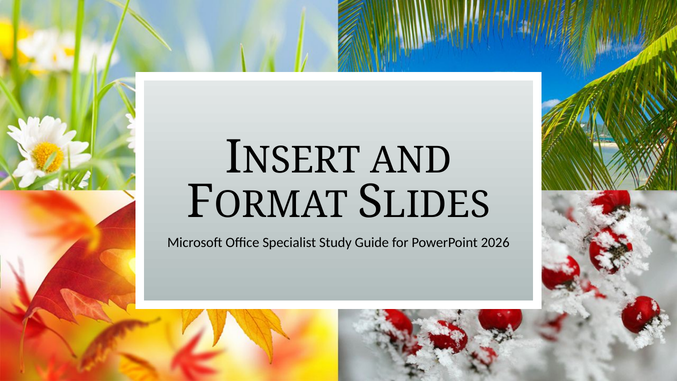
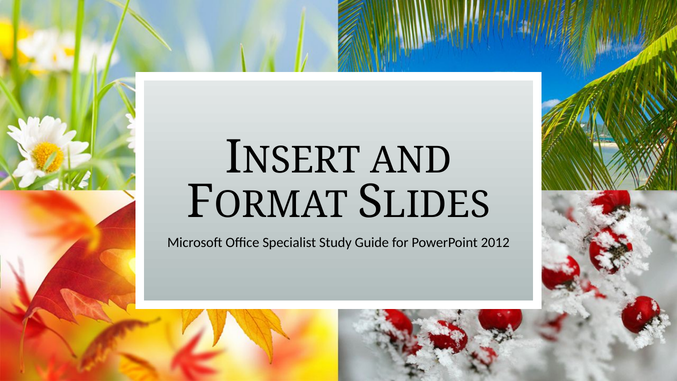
2026: 2026 -> 2012 (495, 243)
